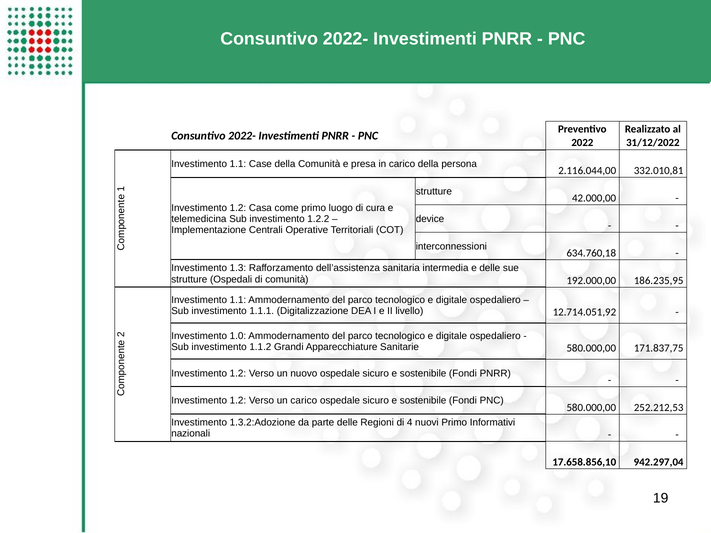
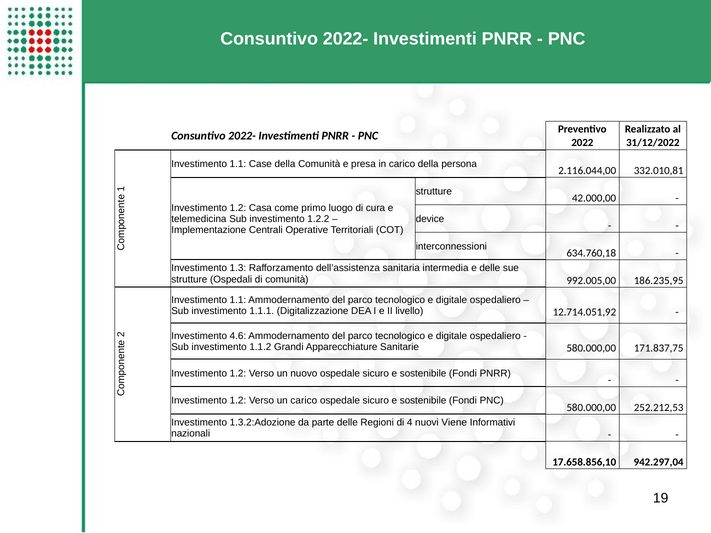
192.000,00: 192.000,00 -> 992.005,00 (591, 281)
1.0: 1.0 -> 4.6 (238, 336)
nuovi Primo: Primo -> Viene (454, 423)
